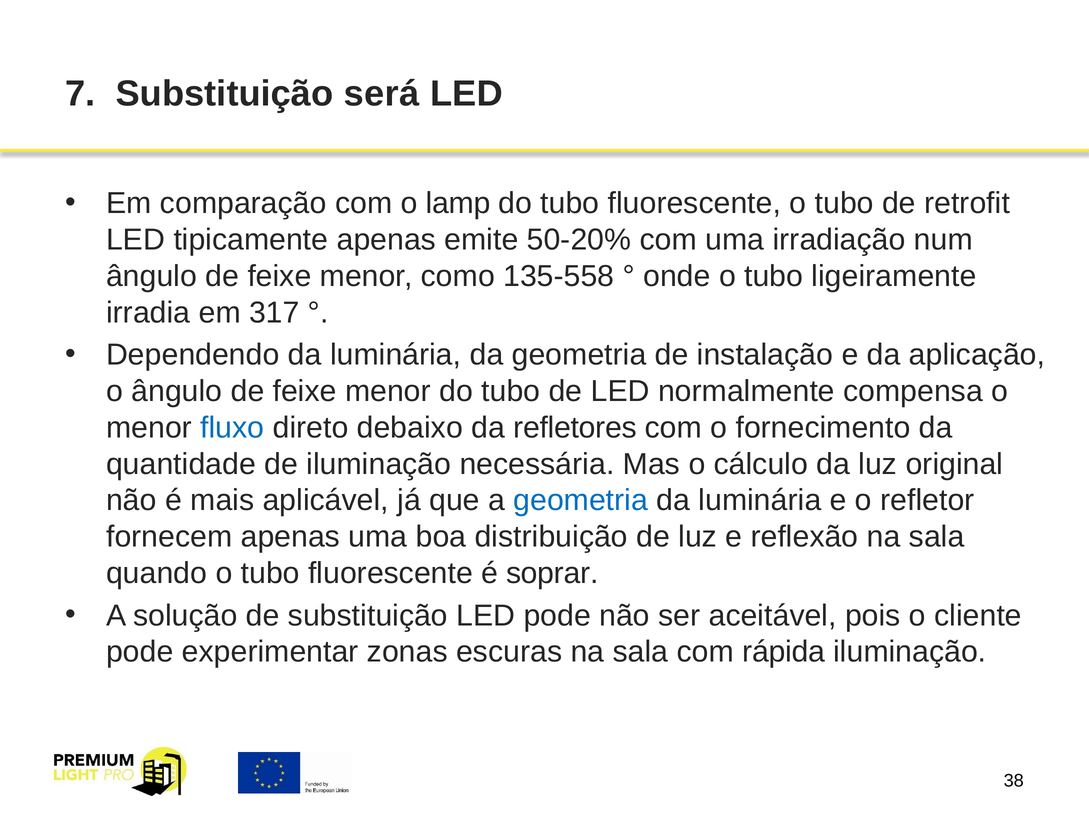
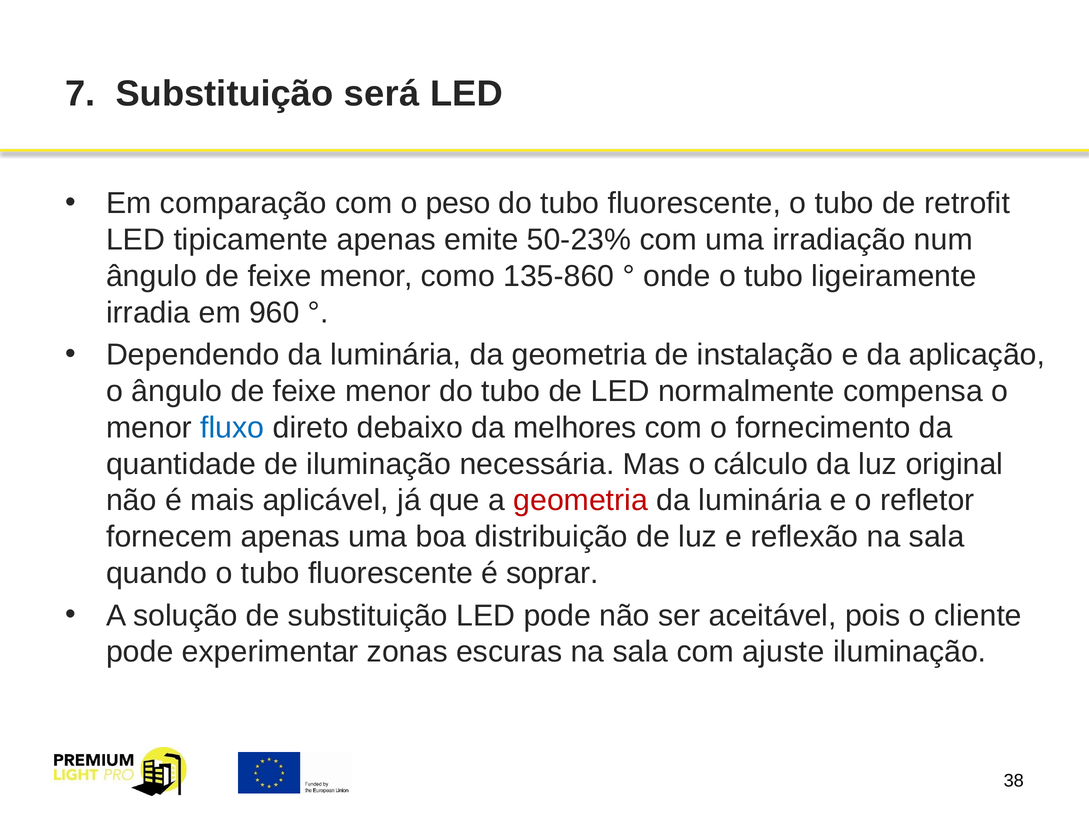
lamp: lamp -> peso (458, 203)
50-20%: 50-20% -> 50-23% (579, 240)
135-558: 135-558 -> 135-860 (559, 276)
317: 317 -> 960 (274, 312)
refletores: refletores -> melhores (575, 428)
geometria colour: blue -> red (581, 500)
rápida: rápida -> ajuste (783, 652)
